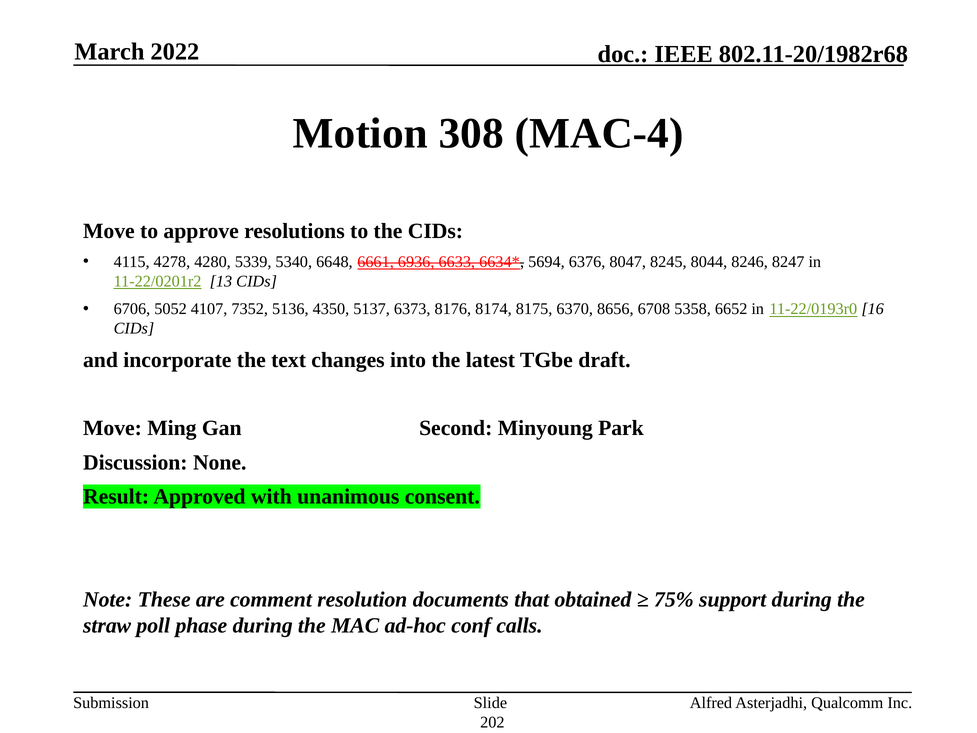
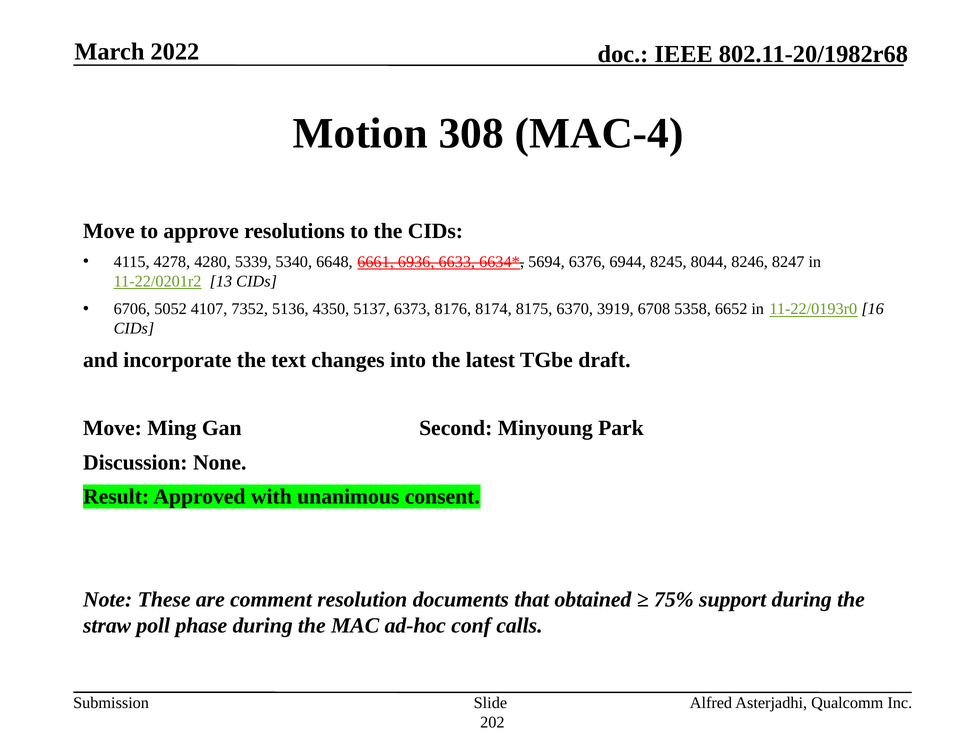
8047: 8047 -> 6944 (628, 262)
8656: 8656 -> 3919 (615, 309)
